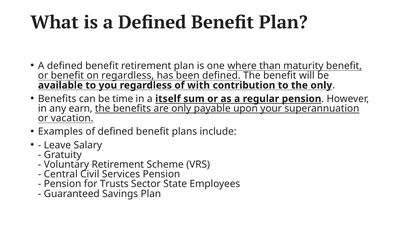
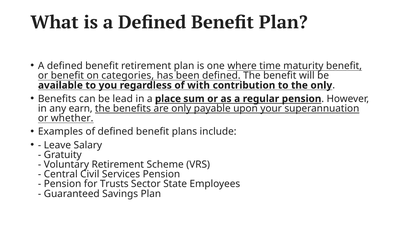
than: than -> time (270, 66)
on regardless: regardless -> categories (128, 76)
time: time -> lead (123, 99)
itself: itself -> place (168, 99)
vacation: vacation -> whether (72, 118)
